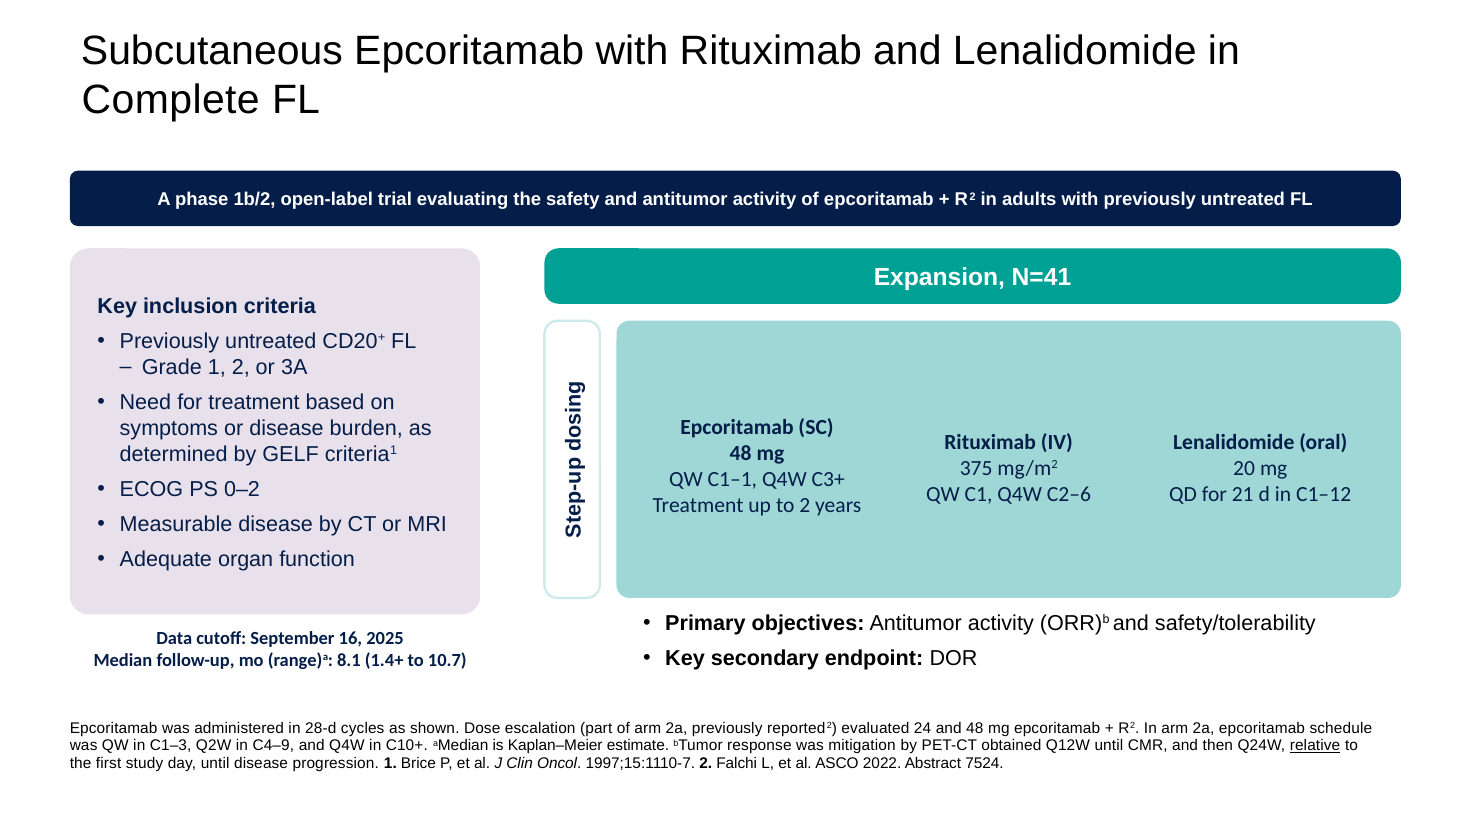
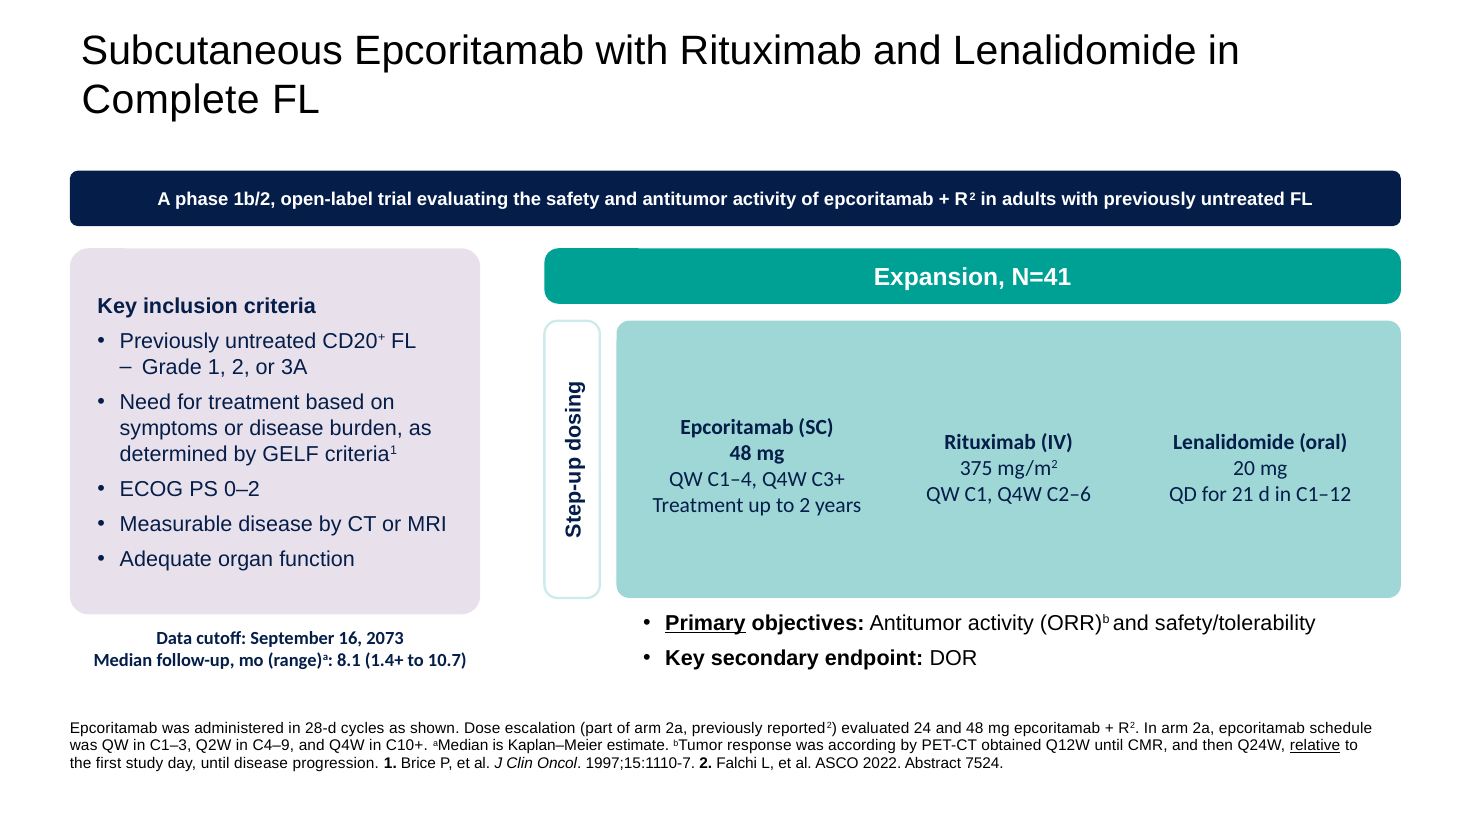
C1–1: C1–1 -> C1–4 (732, 479)
Primary underline: none -> present (705, 623)
2025: 2025 -> 2073 (385, 638)
mitigation: mitigation -> according (862, 746)
